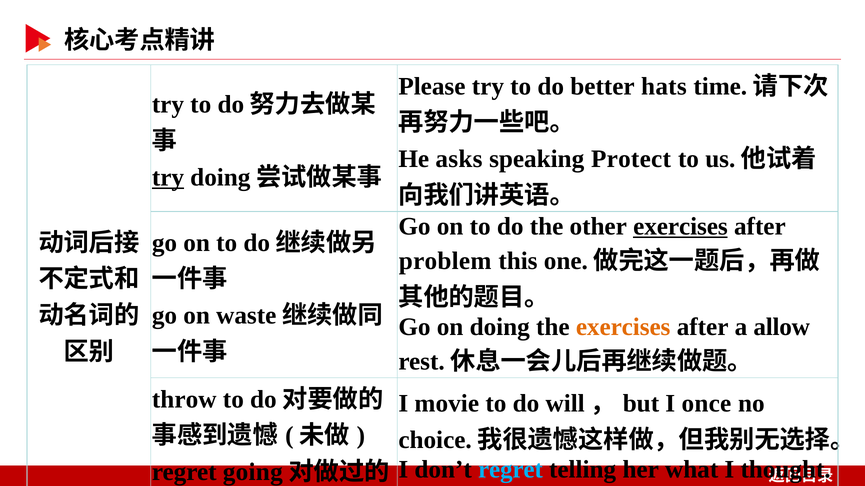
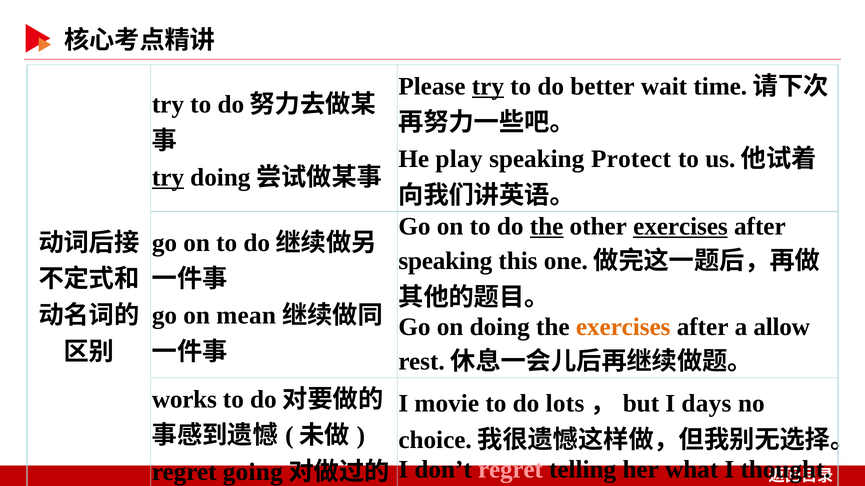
try underline: none -> present (488, 86)
hats: hats -> wait (664, 86)
asks: asks -> play (459, 159)
the underline: none -> present (547, 227)
problem: problem -> speaking (445, 261)
waste: waste -> mean (246, 316)
throw: throw -> works (184, 400)
will: will -> lots (565, 404)
once: once -> days (706, 404)
regret colour: light blue -> pink (510, 470)
